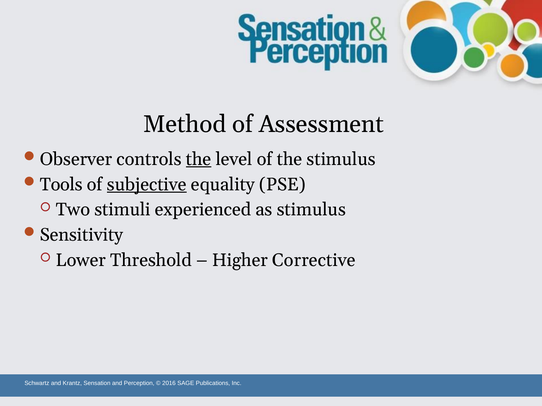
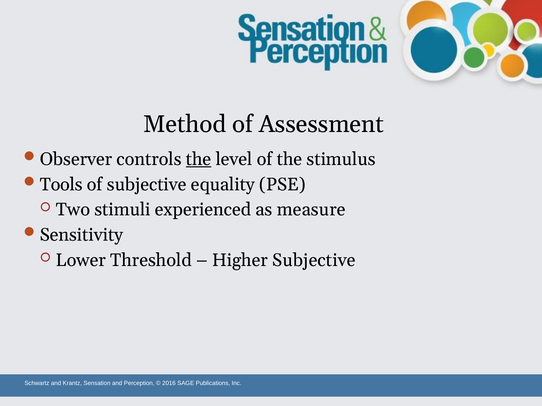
subjective underline: present -> none (147, 185)
as stimulus: stimulus -> measure (311, 210)
Higher Corrective: Corrective -> Subjective (314, 260)
